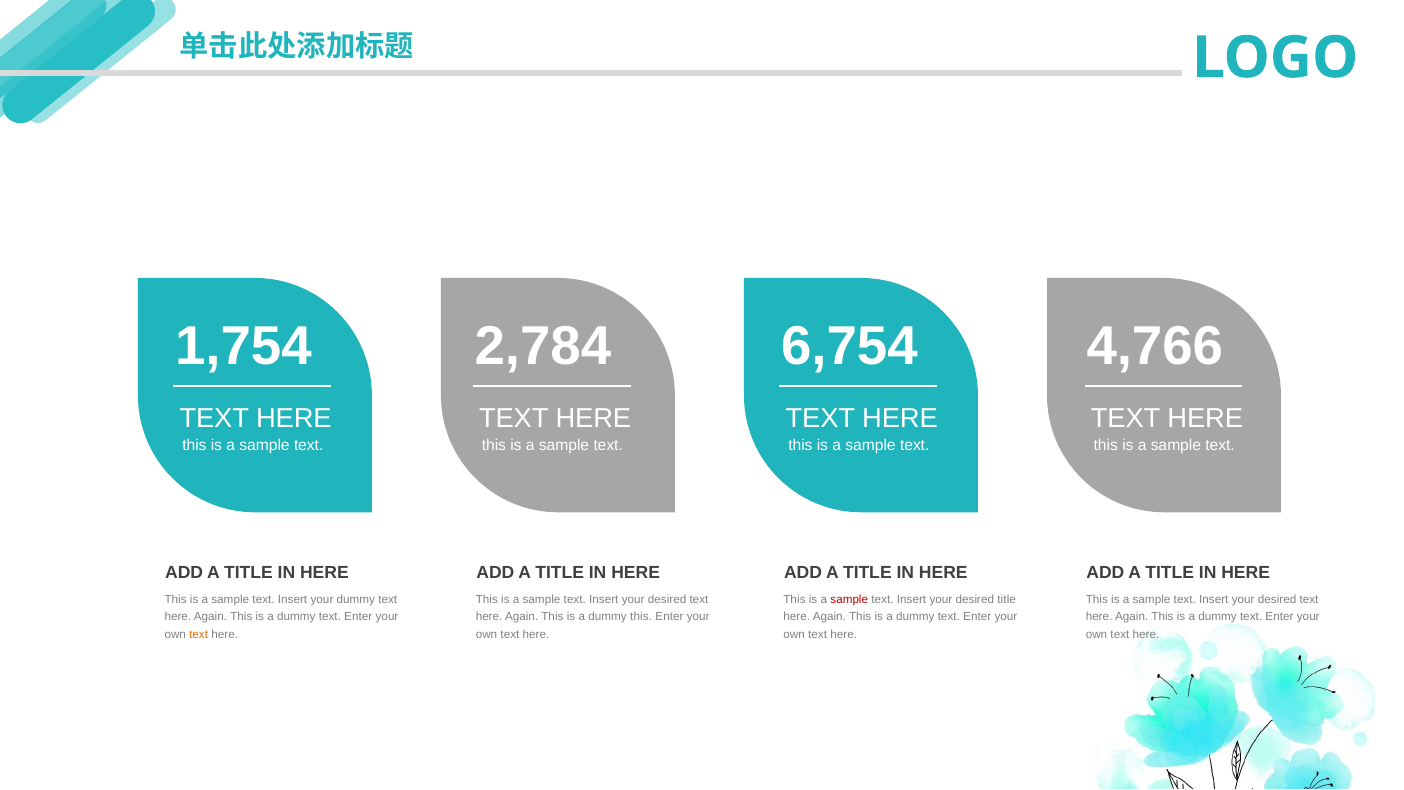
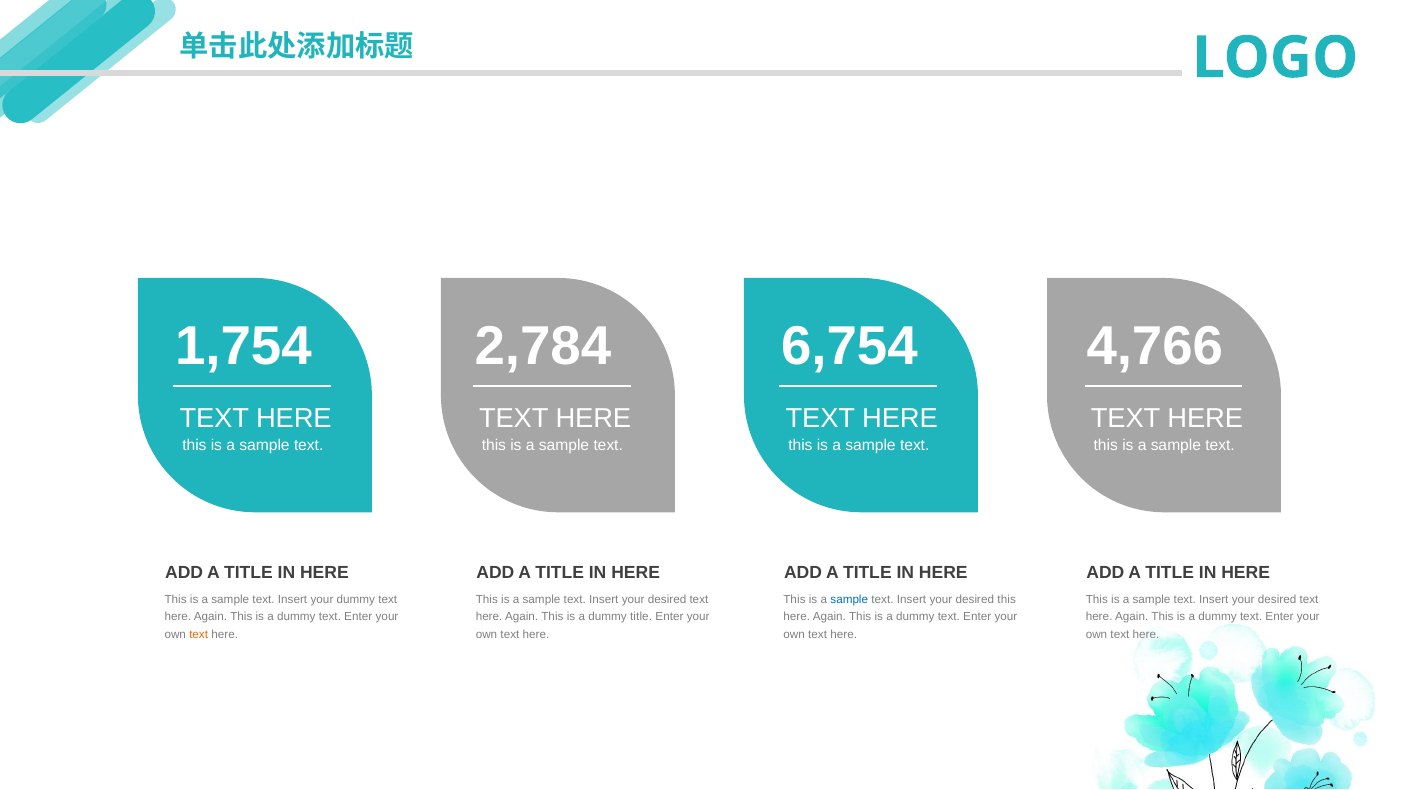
sample colour: red -> blue (849, 599)
desired title: title -> this (1007, 599)
dummy this: this -> title (641, 617)
